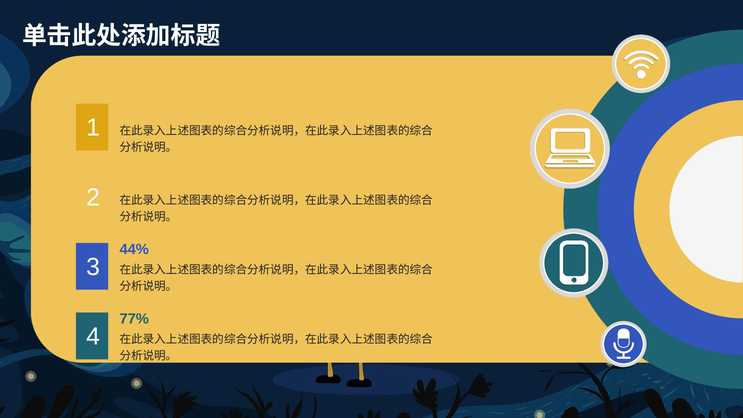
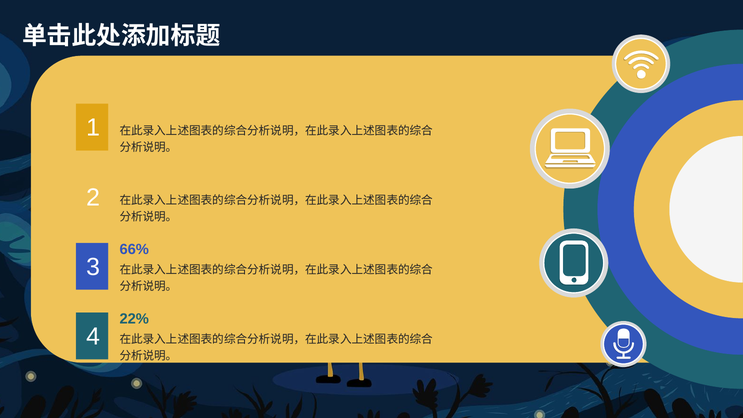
44%: 44% -> 66% (134, 249)
77%: 77% -> 22% (134, 319)
